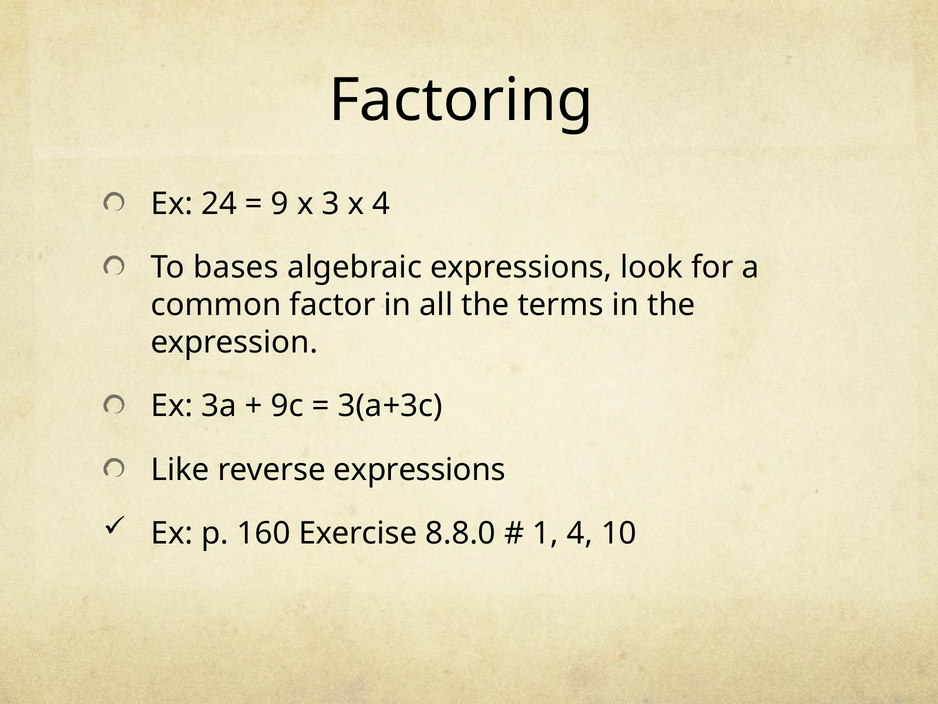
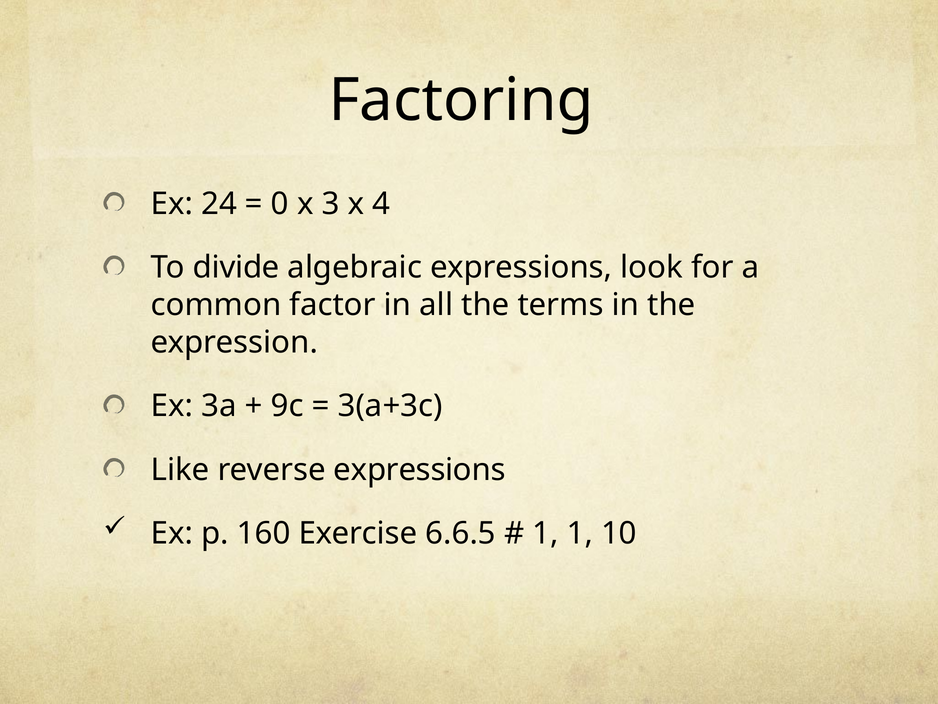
9: 9 -> 0 (280, 204)
bases: bases -> divide (236, 267)
8.8.0: 8.8.0 -> 6.6.5 (461, 533)
1 4: 4 -> 1 (580, 533)
